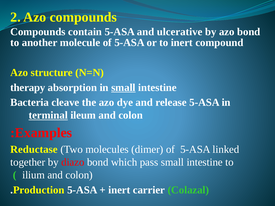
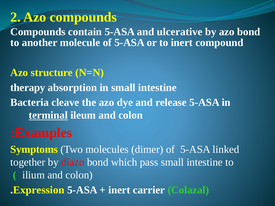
small underline: present -> none (123, 88)
Reductase: Reductase -> Symptoms (34, 150)
Production: Production -> Expression (39, 190)
